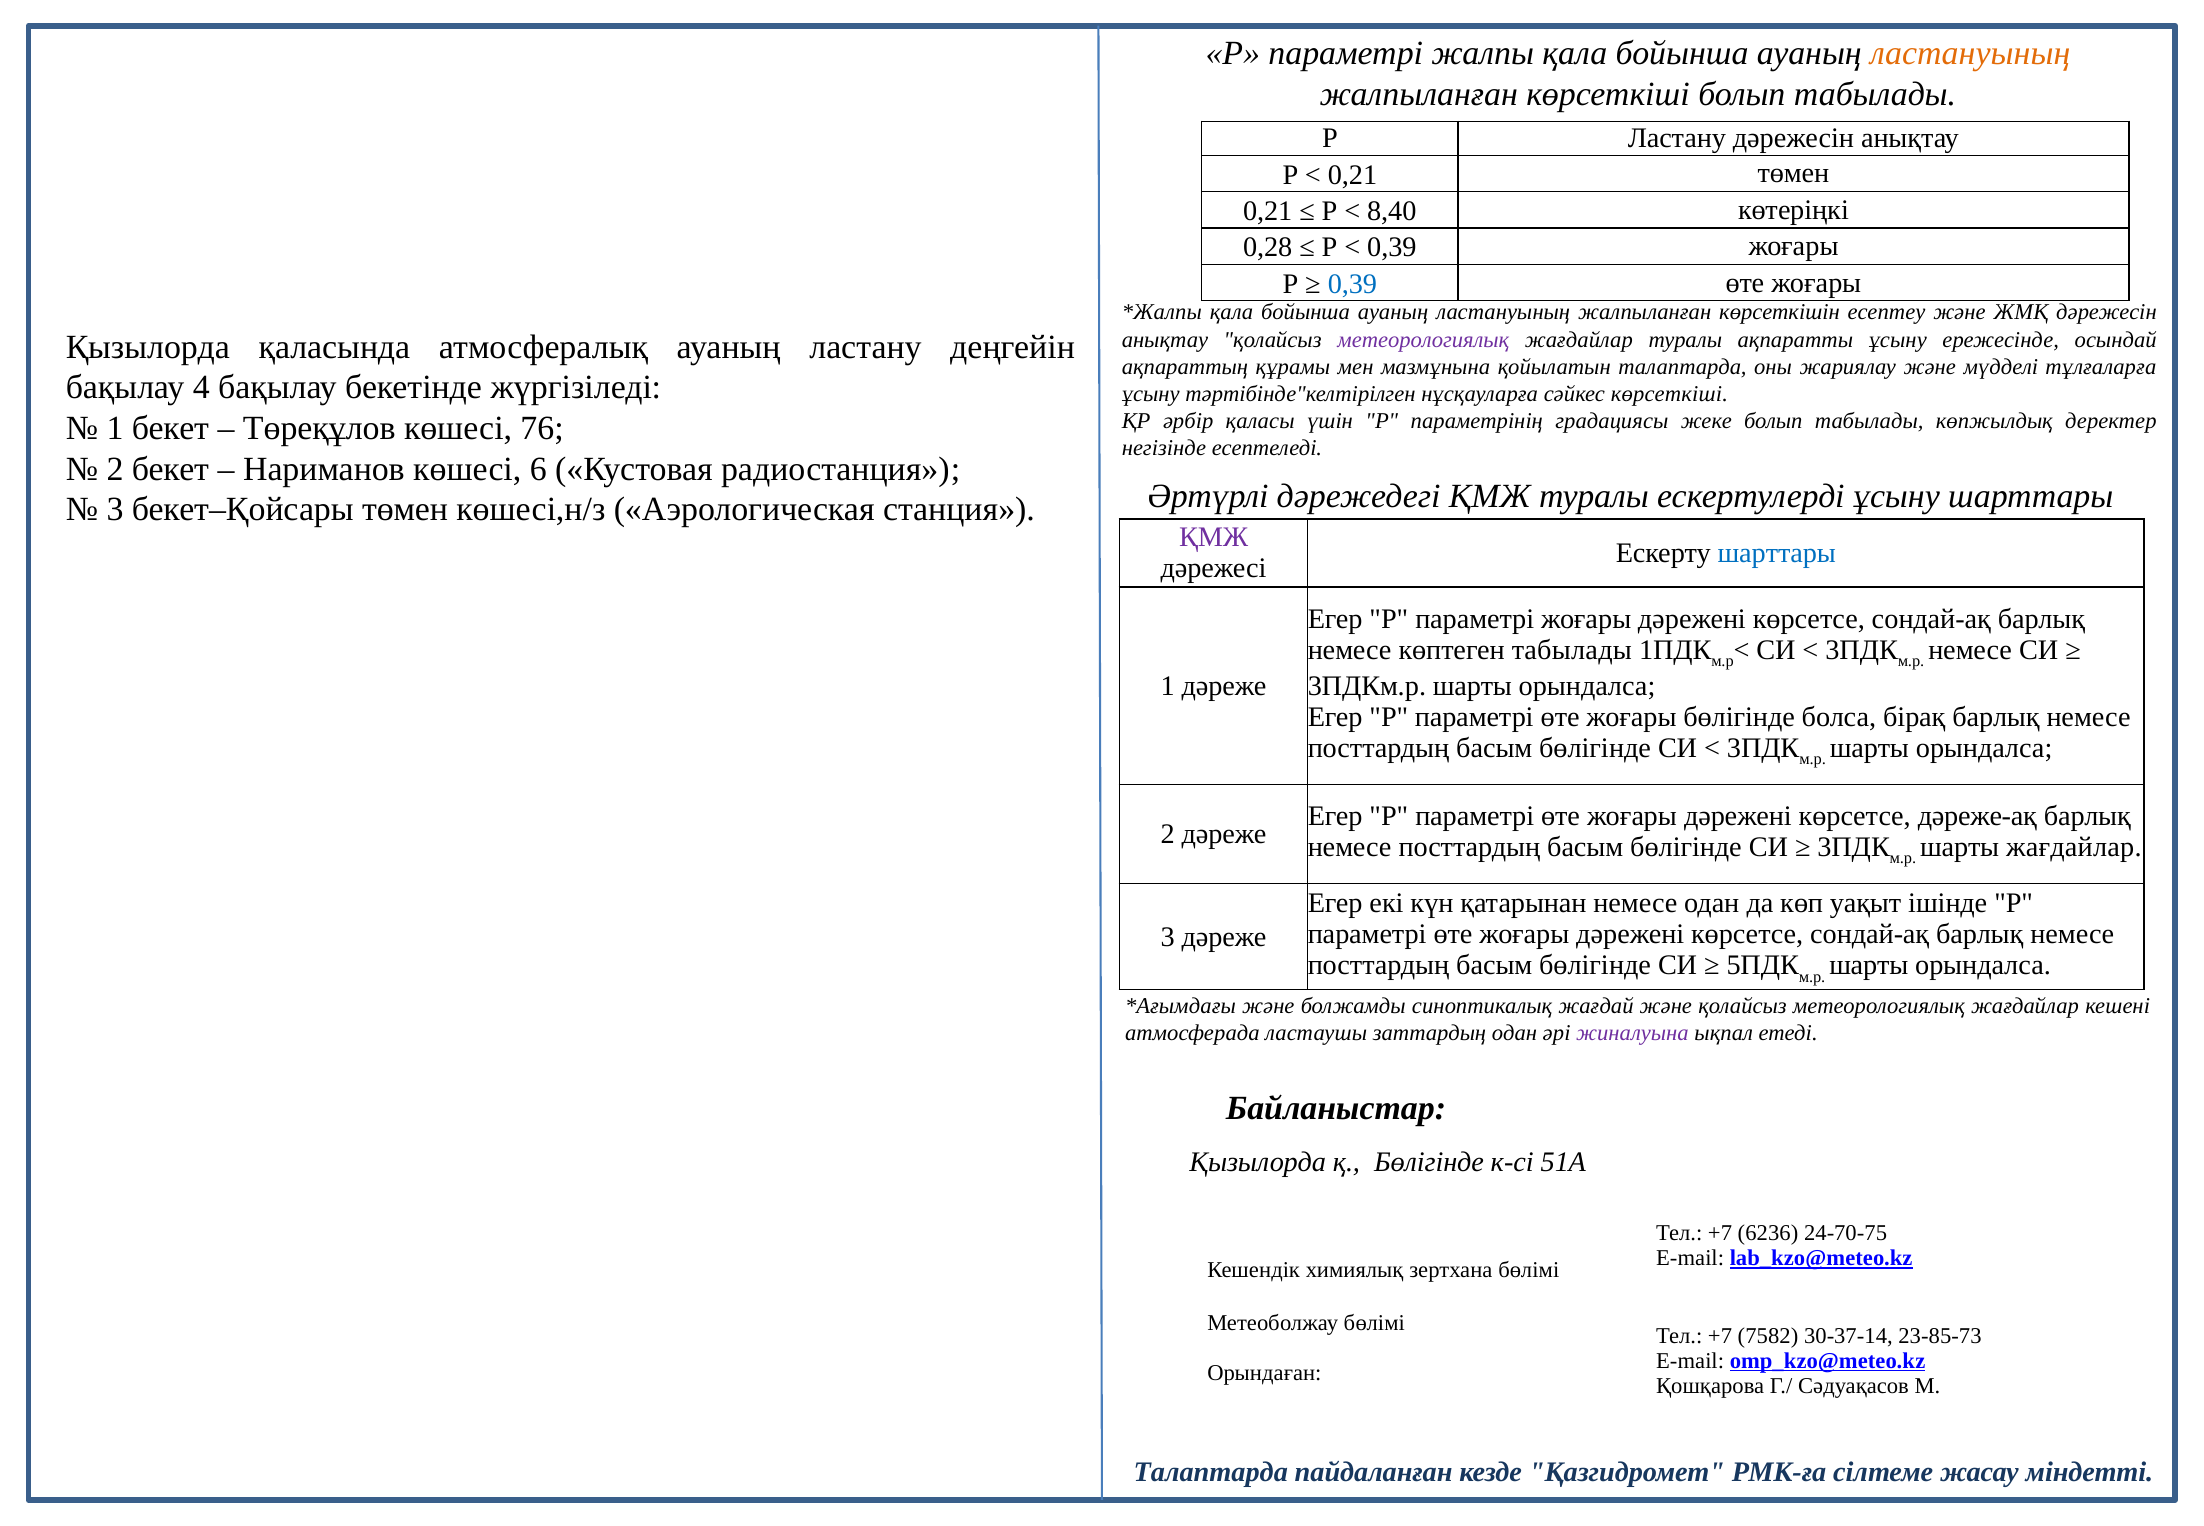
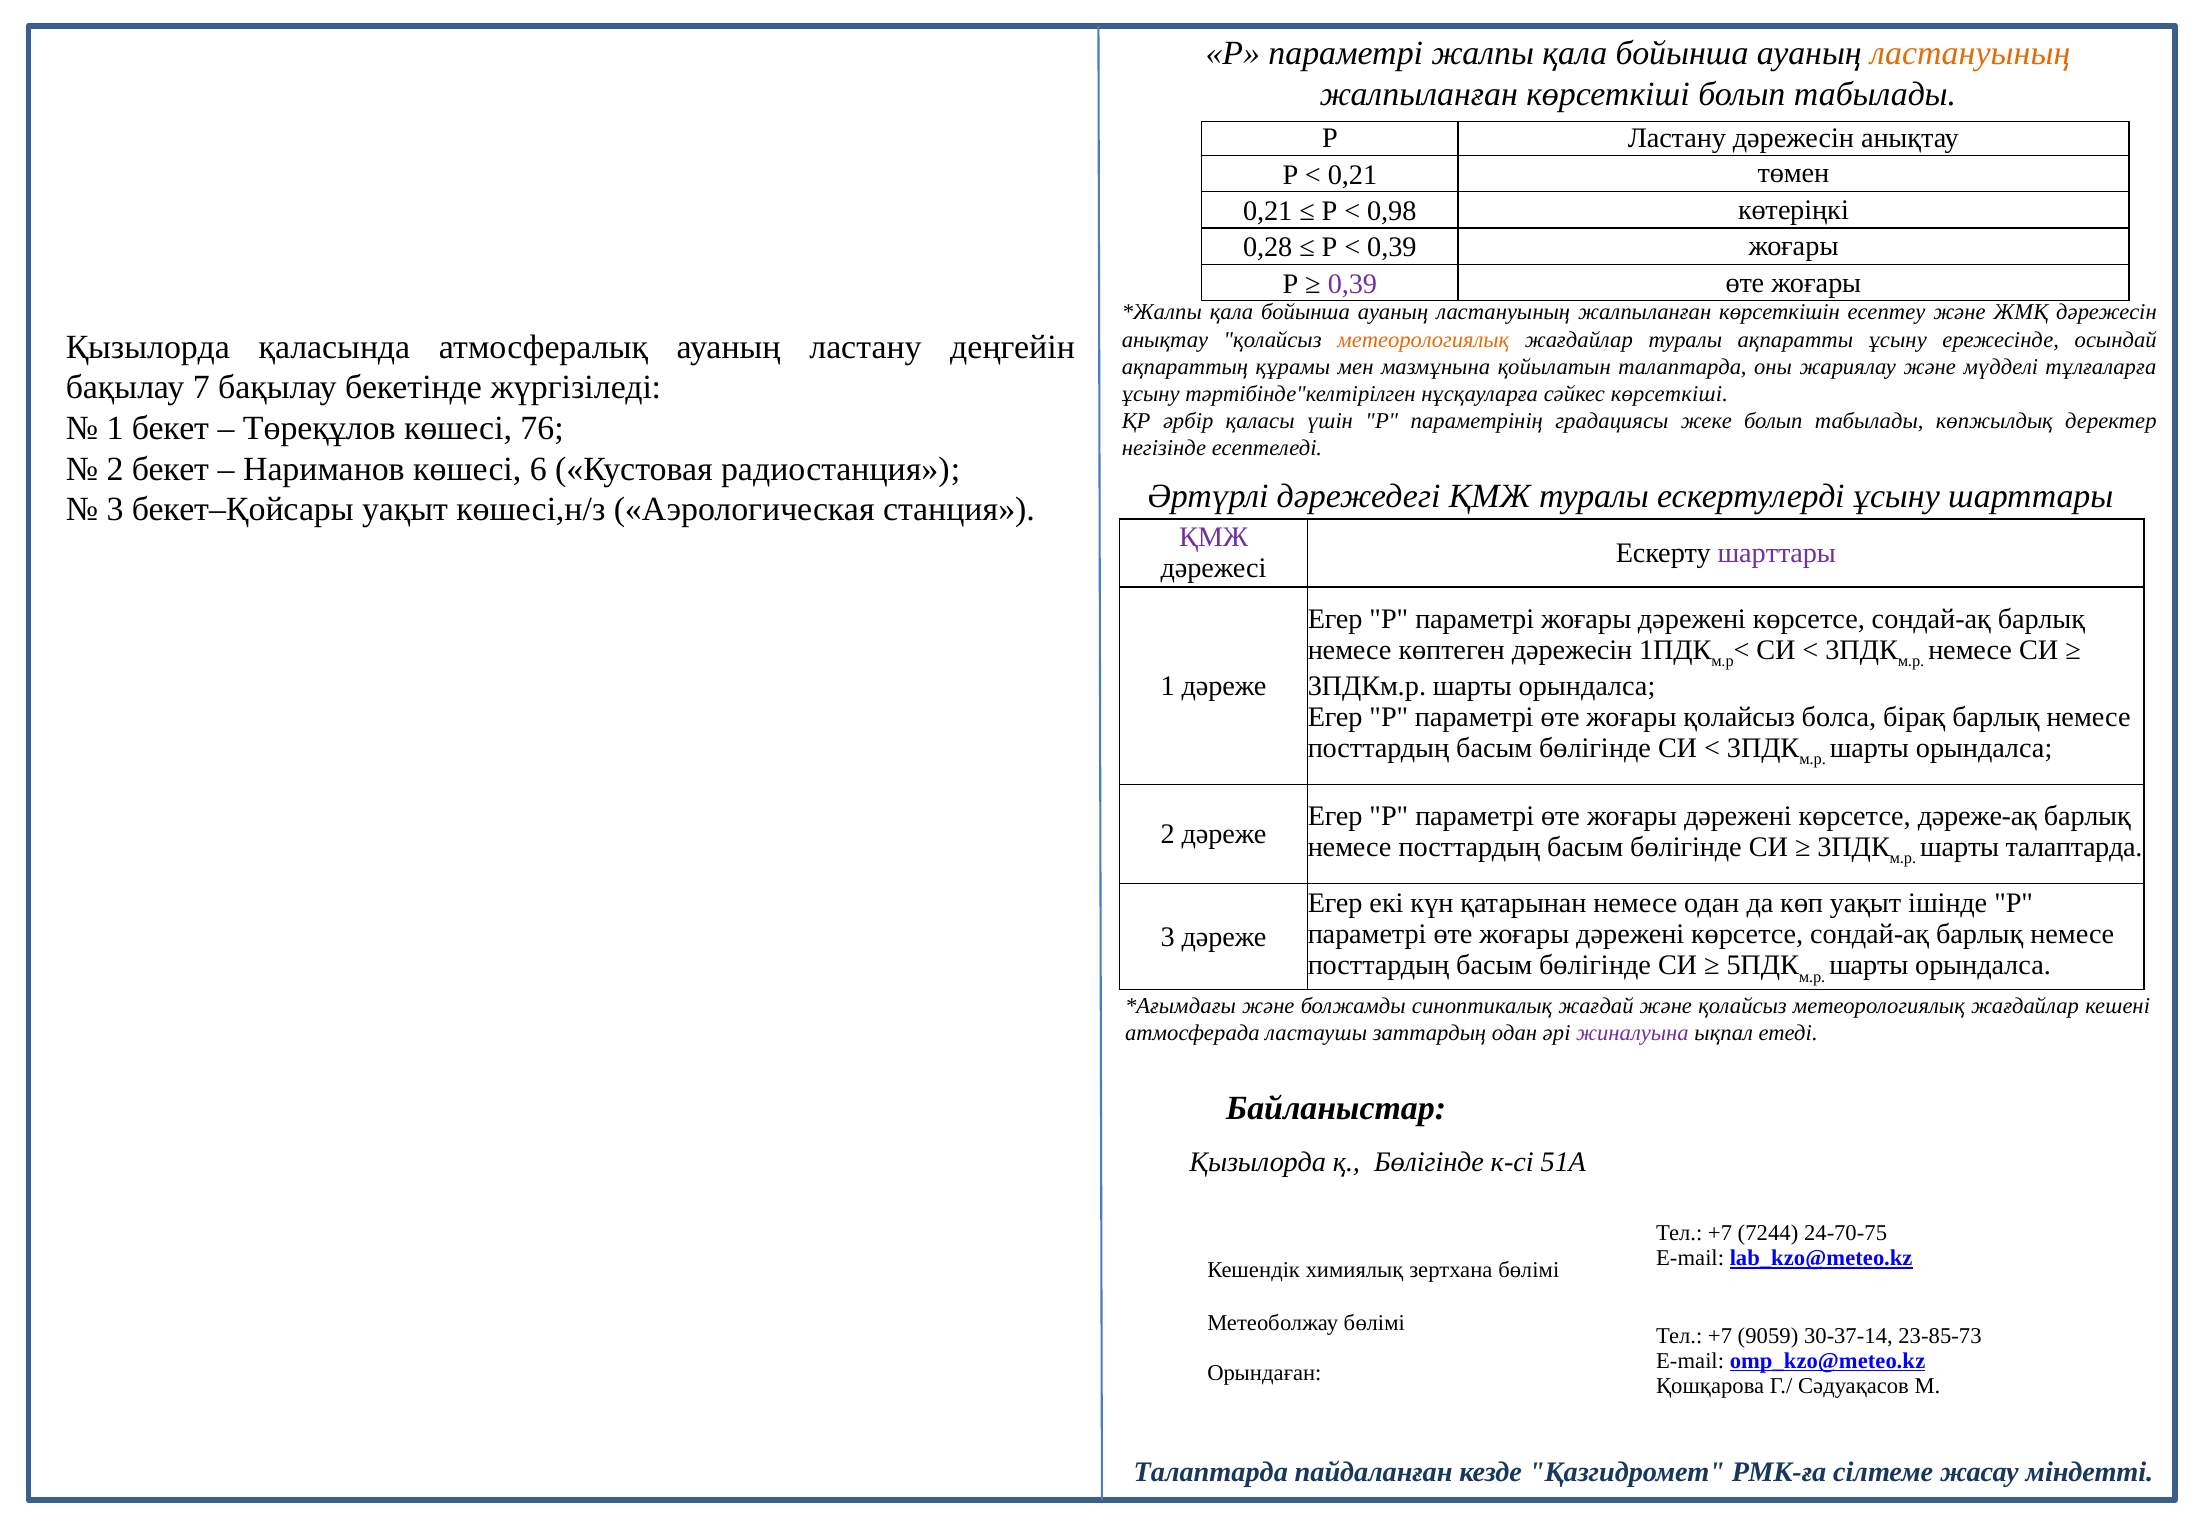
8,40: 8,40 -> 0,98 (1392, 211)
0,39 colour: blue -> purple (1352, 284)
метеорологиялық colour: purple -> orange (1423, 340)
4: 4 -> 7 (201, 388)
бекет–Қойсары төмен: төмен -> уақыт (405, 510)
шарттары colour: blue -> purple (1777, 553)
көптеген табылады: табылады -> дәрежесін (1572, 650)
жоғары бөлігінде: бөлігінде -> қолайсыз (1739, 717)
шарты жағдайлар: жағдайлар -> талаптарда (2074, 847)
6236: 6236 -> 7244 (1768, 1233)
7582: 7582 -> 9059 (1768, 1335)
